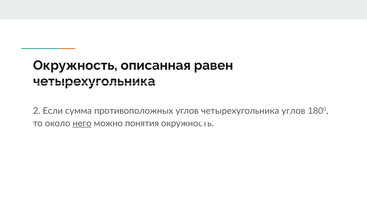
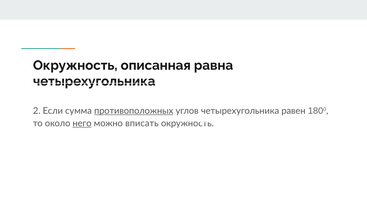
равен: равен -> равна (214, 65)
противоположных underline: none -> present (134, 111)
четырехугольника углов: углов -> равен (293, 111)
понятия: понятия -> вписать (142, 124)
